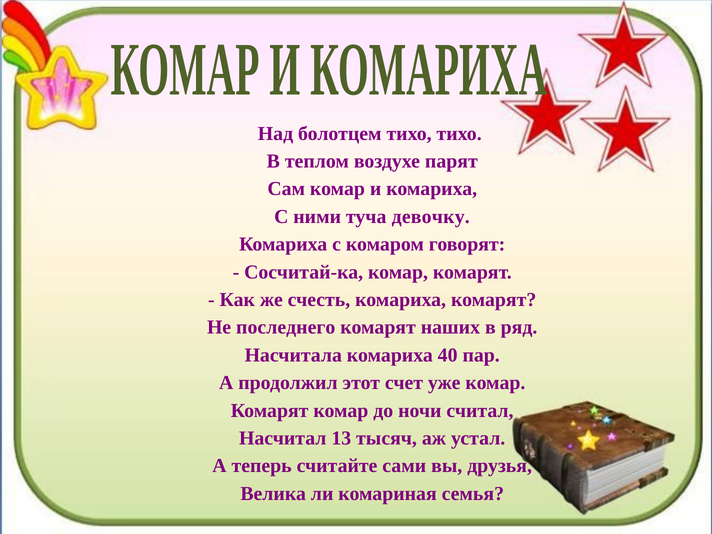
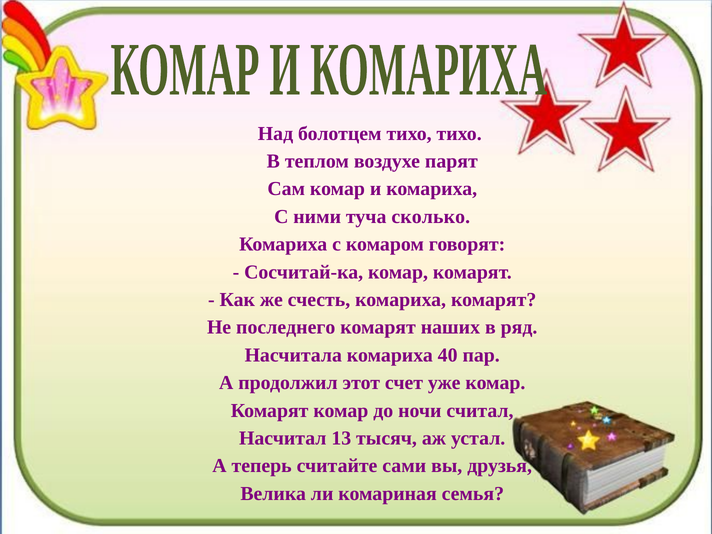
девочку: девочку -> сколько (431, 217)
